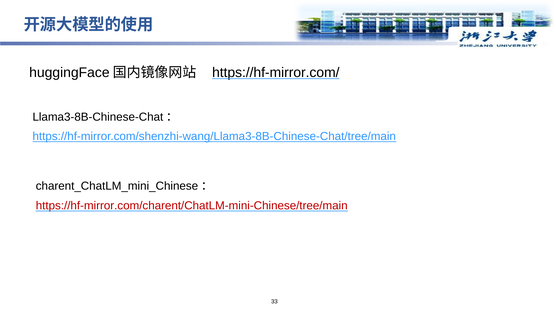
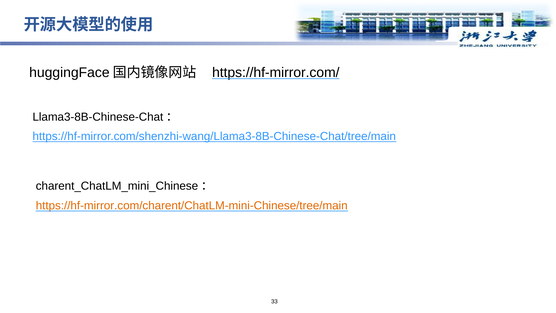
https://hf-mirror.com/charent/ChatLM-mini-Chinese/tree/main colour: red -> orange (192, 206)
